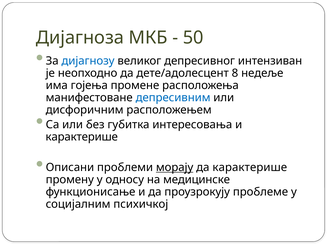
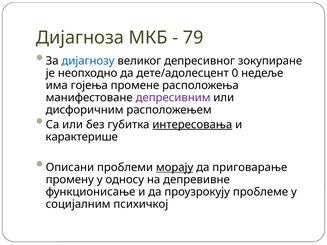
50: 50 -> 79 (193, 38)
интензиван: интензиван -> зокупиране (270, 61)
8: 8 -> 0 (235, 73)
депресивним colour: blue -> purple (173, 98)
интересовања underline: none -> present (192, 125)
да карактерише: карактерише -> приговарање (250, 168)
медицинске: медицинске -> депревивне (196, 180)
